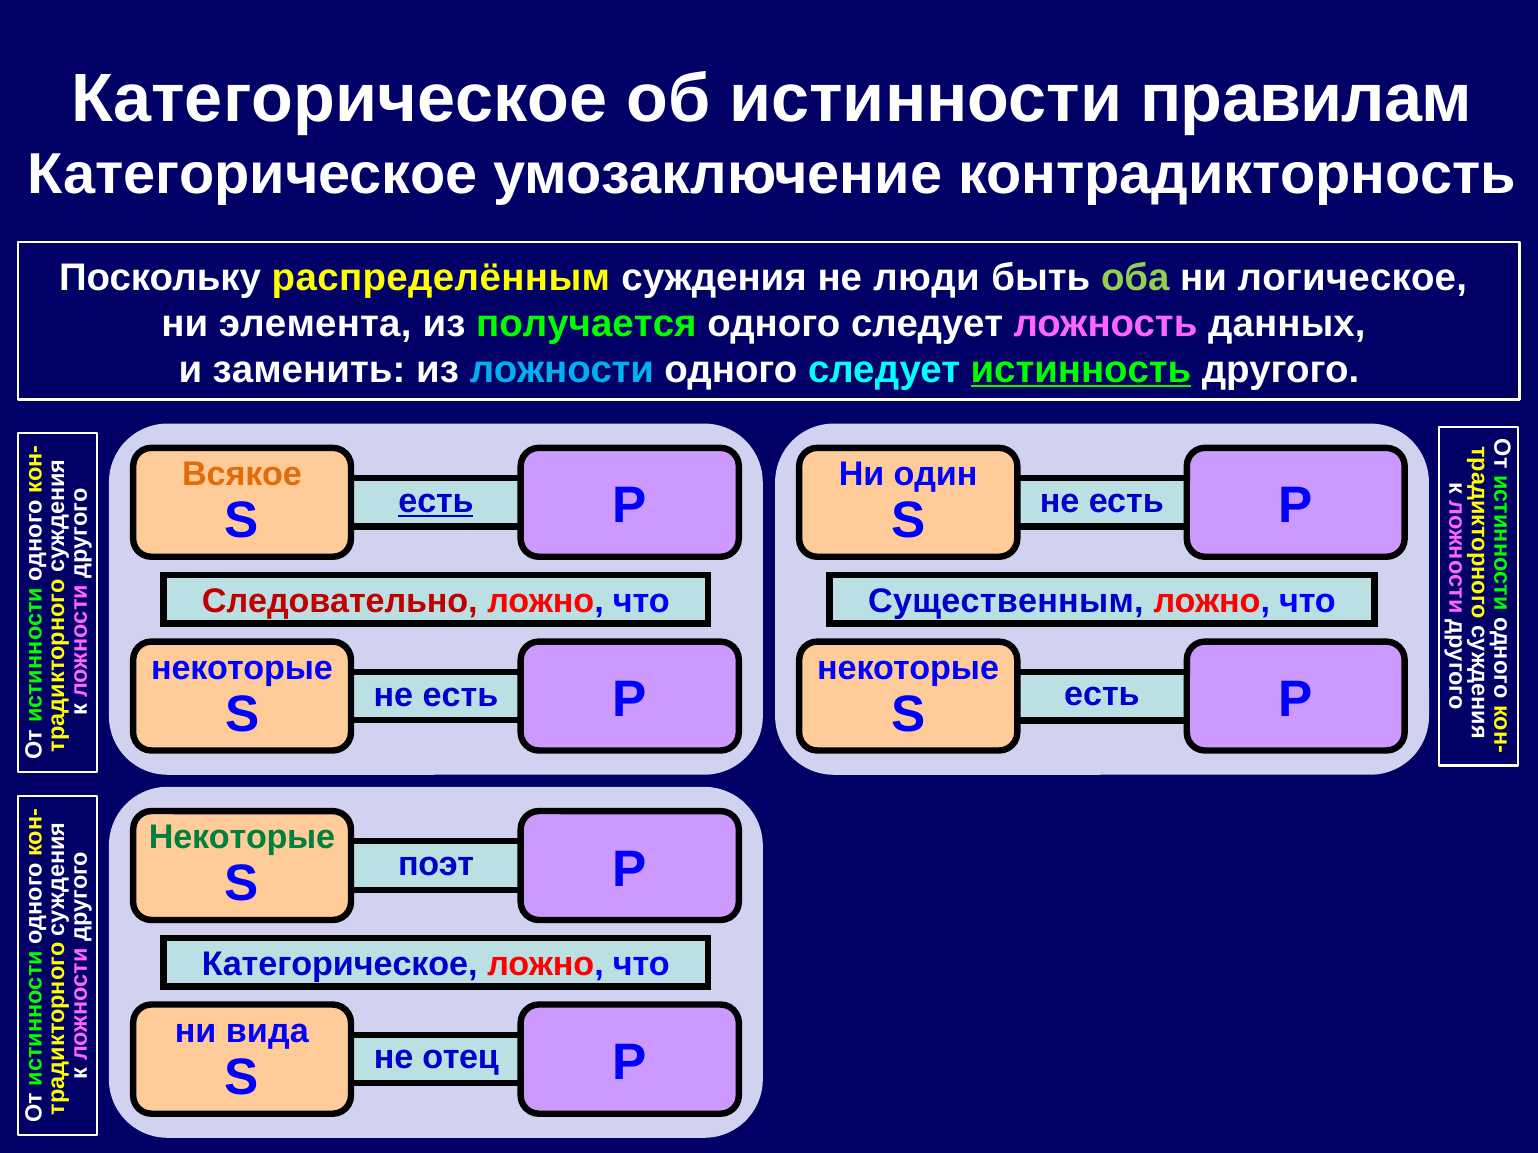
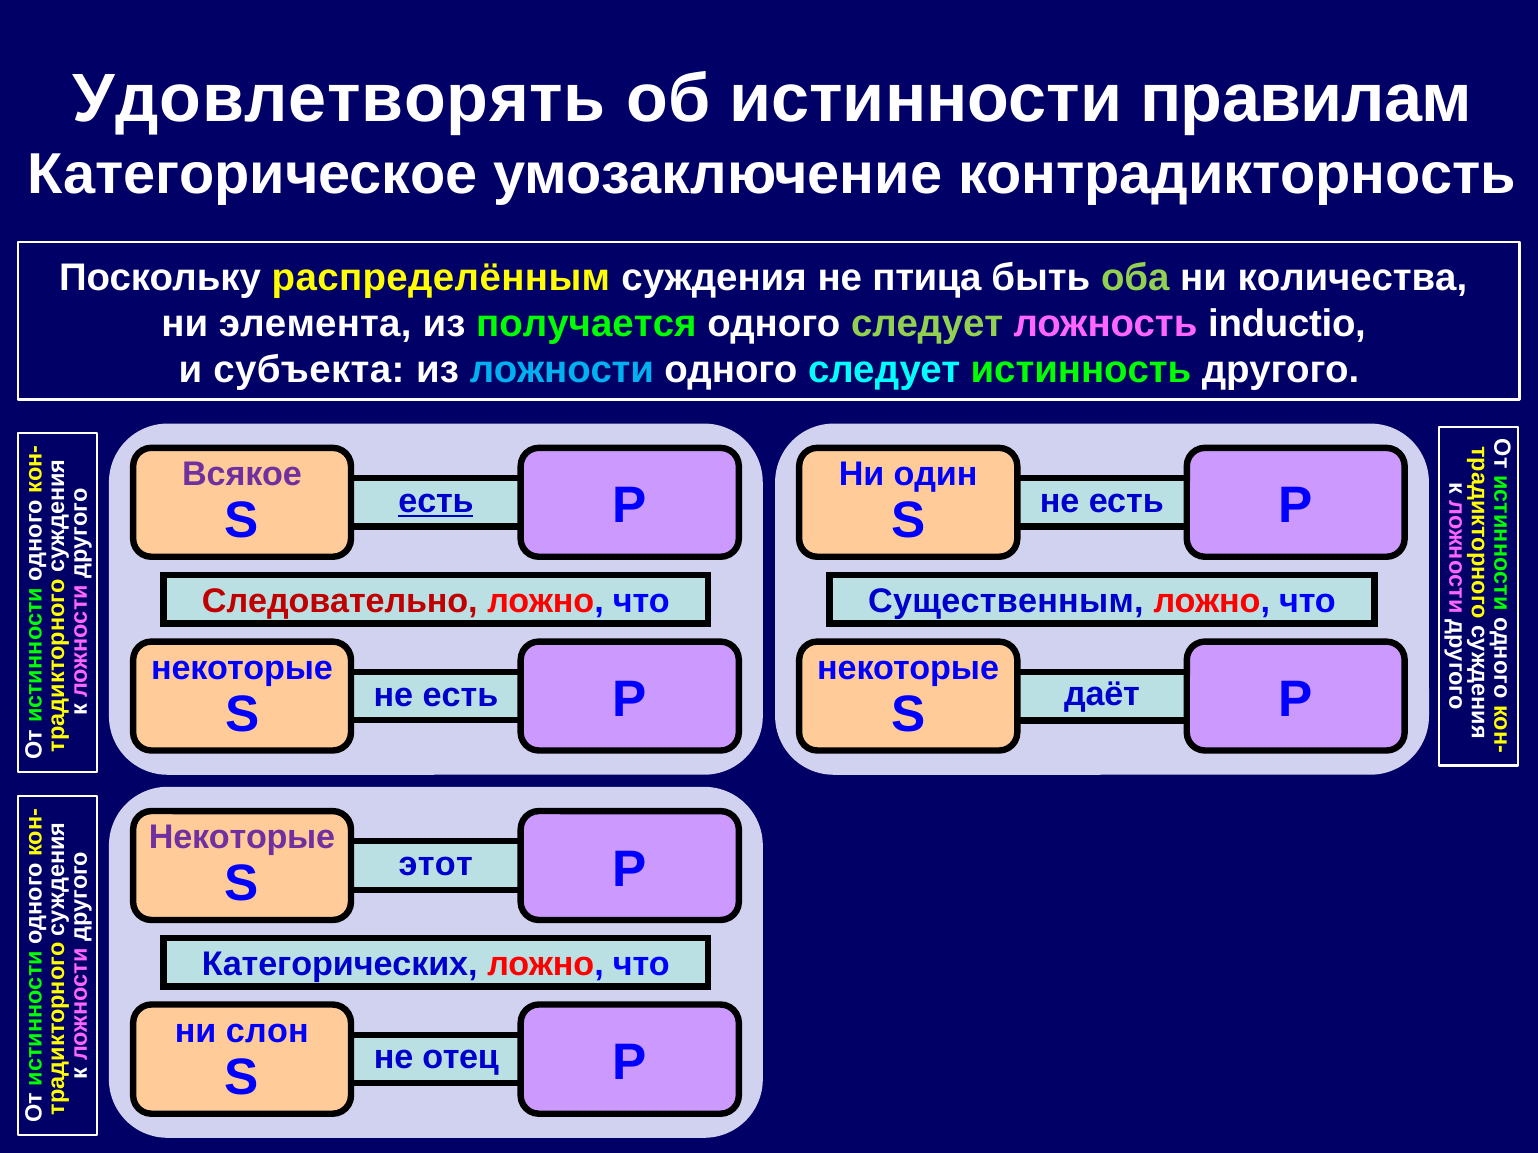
Категорическое: Категорическое -> Удовлетворять (339, 99)
люди: люди -> птица (927, 277)
логическое: логическое -> количества (1352, 277)
следует colour: white -> light green (927, 324)
данных: данных -> inductio (1287, 324)
заменить: заменить -> субъекта (309, 370)
истинность underline: present -> none (1081, 370)
Всякое colour: orange -> purple (242, 475)
есть: есть -> даёт (1102, 695)
Некоторые colour: green -> purple (242, 838)
поэт: поэт -> этот (436, 864)
Категорическое: Категорическое -> Категорических (340, 964)
вида: вида -> слон (267, 1032)
